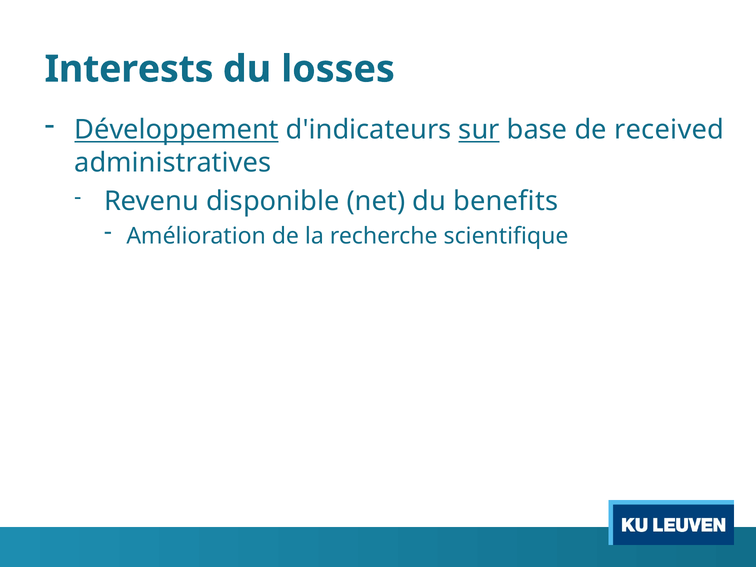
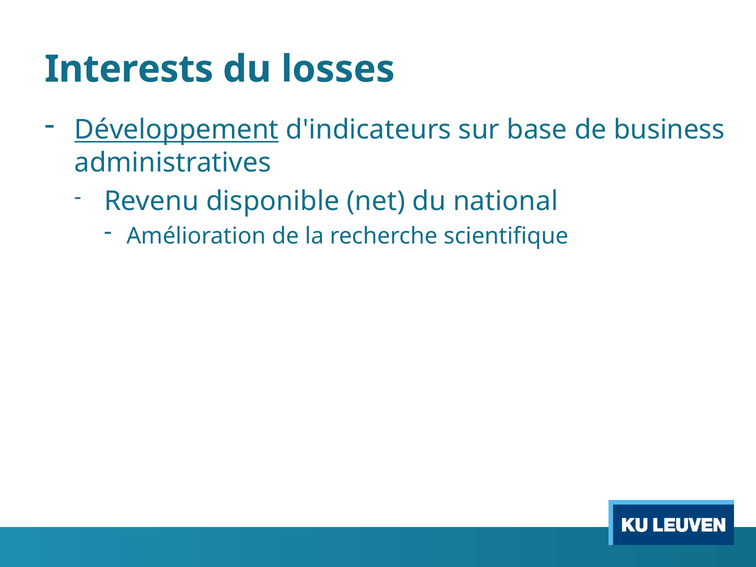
sur underline: present -> none (479, 130)
received: received -> business (669, 130)
benefits: benefits -> national (506, 201)
